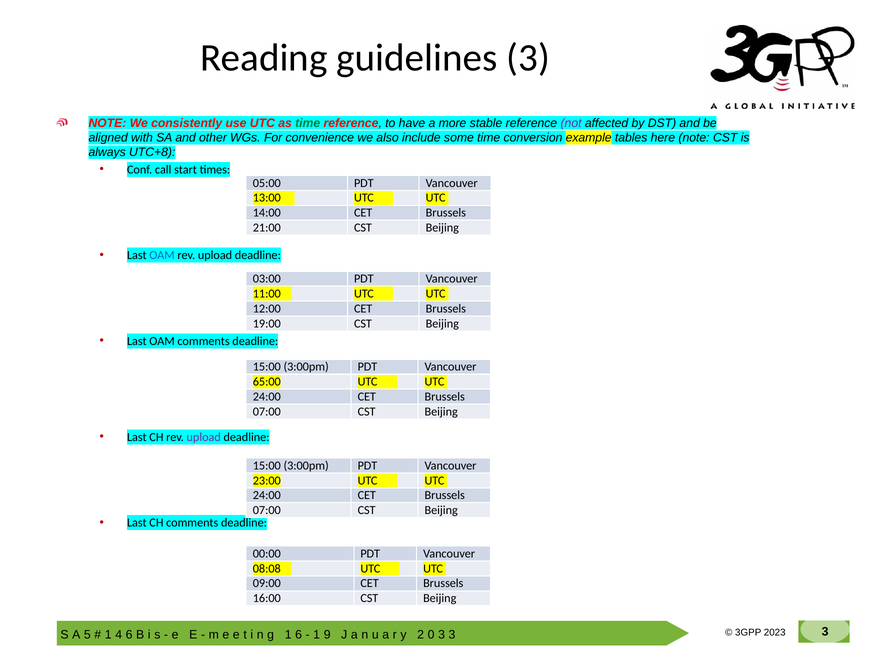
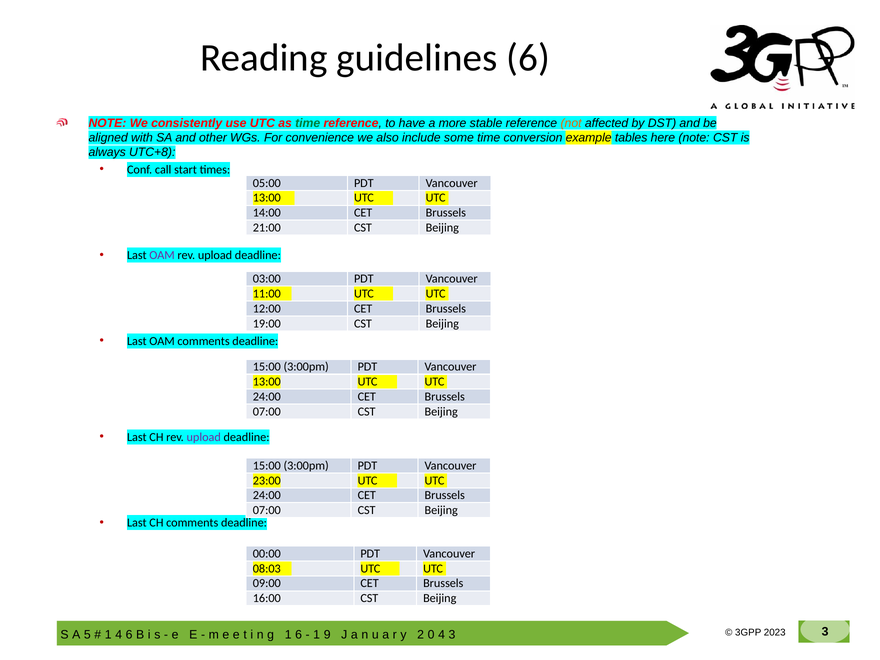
guidelines 3: 3 -> 6 (528, 58)
not colour: purple -> orange (571, 123)
OAM colour: blue -> purple (162, 255)
65:00: 65:00 -> 13:00 (267, 382)
08:08: 08:08 -> 08:03 (267, 569)
3: 3 -> 4 (442, 635)
